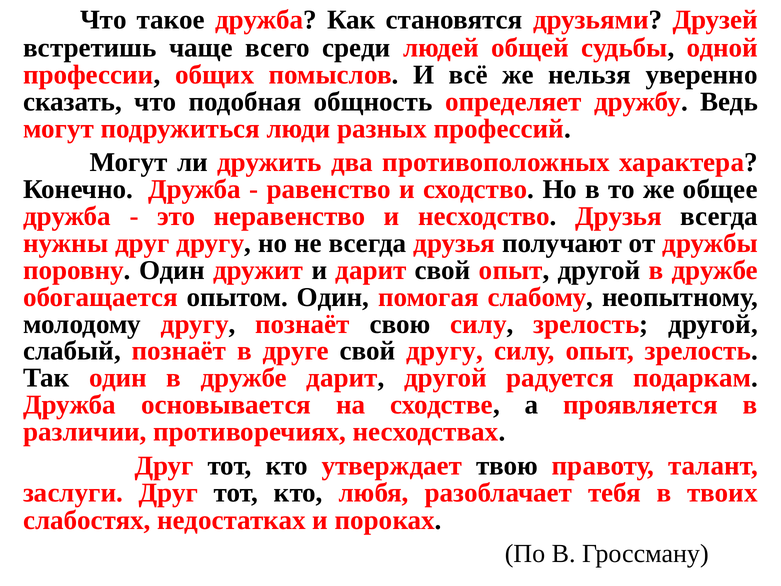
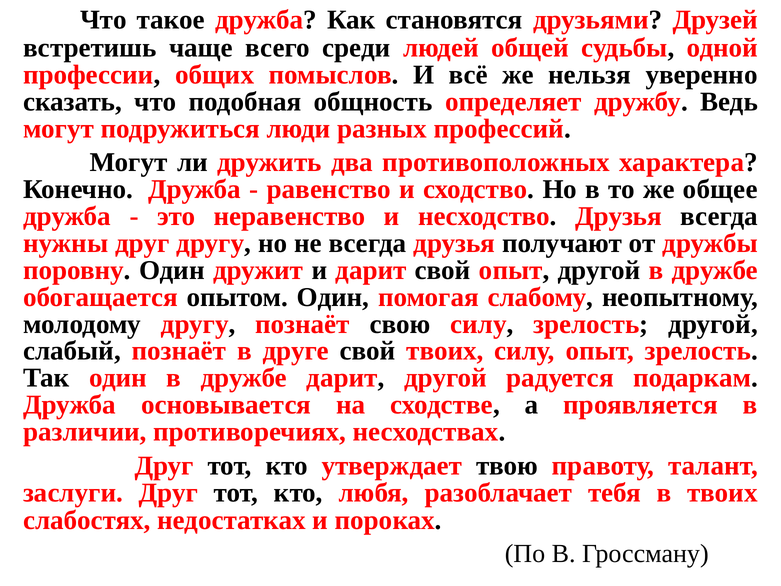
свой другу: другу -> твоих (445, 351)
